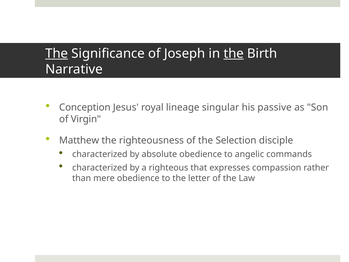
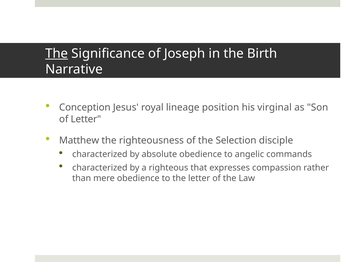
the underline: present -> none (234, 53)
singular: singular -> position (221, 107)
passive: passive -> virginal (275, 107)
of Virgin: Virgin -> Letter (86, 119)
